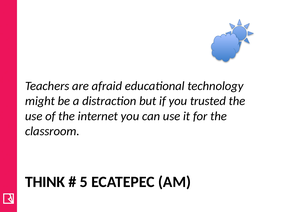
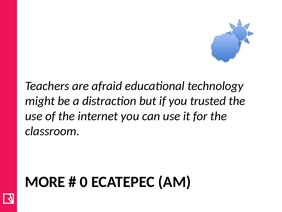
THINK: THINK -> MORE (45, 181)
5: 5 -> 0 (84, 181)
